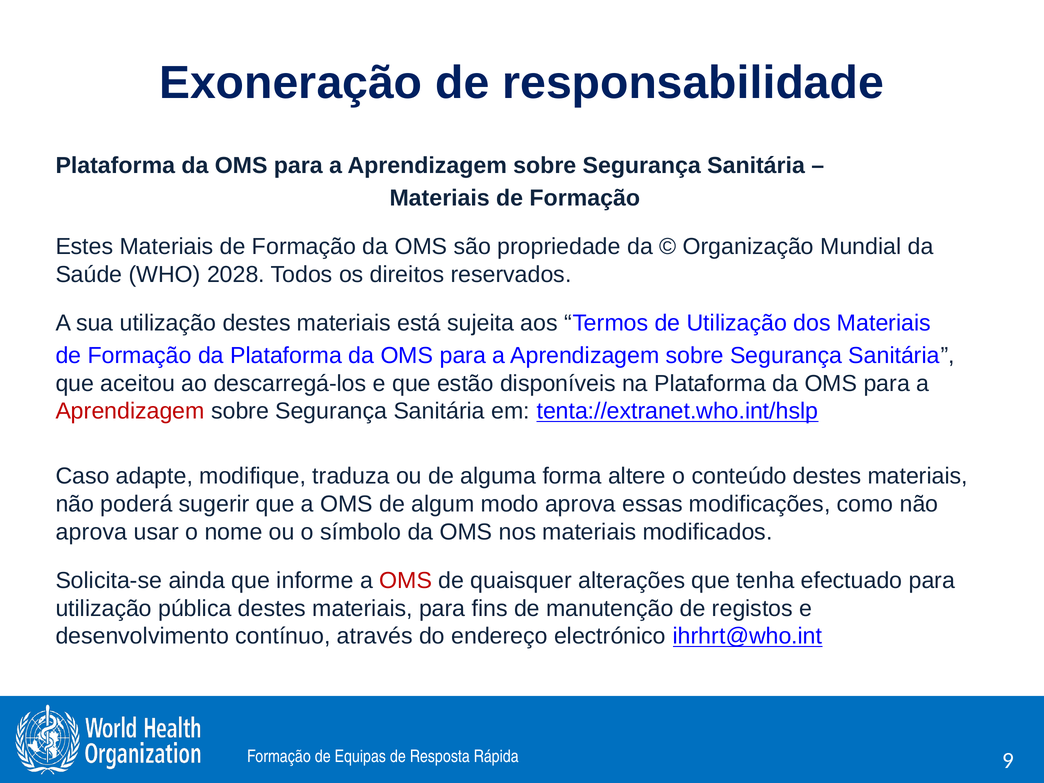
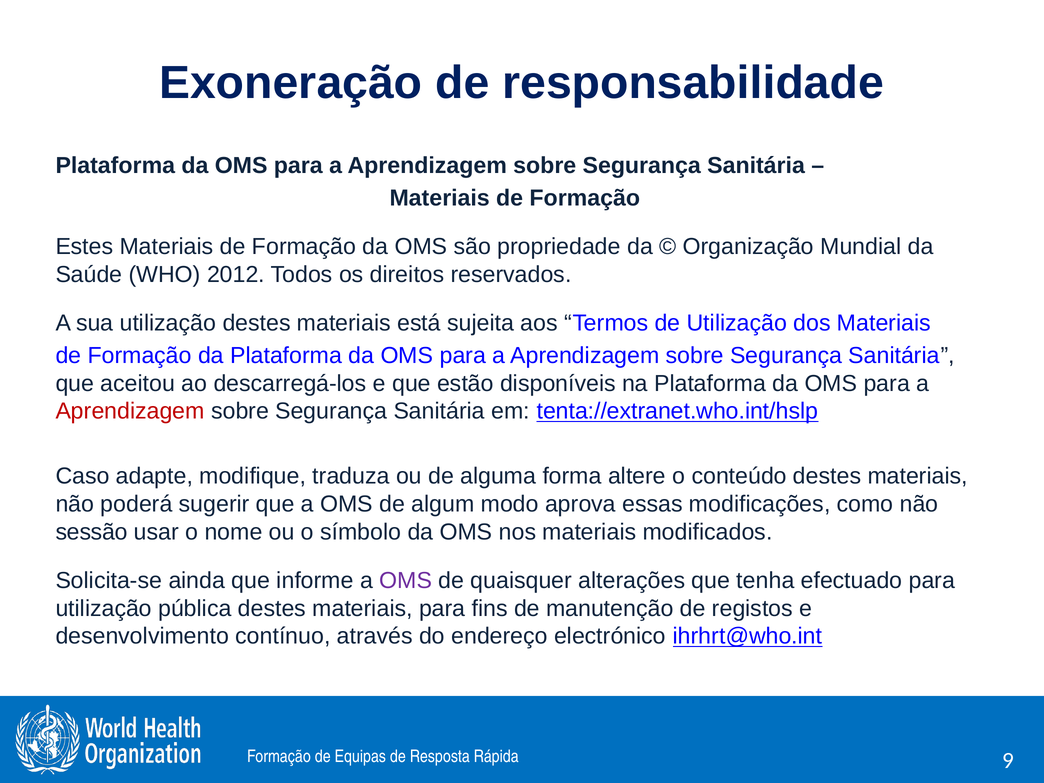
2028: 2028 -> 2012 (236, 275)
aprova: aprova -> sessão (92, 532)
OMS colour: red -> purple (406, 581)
